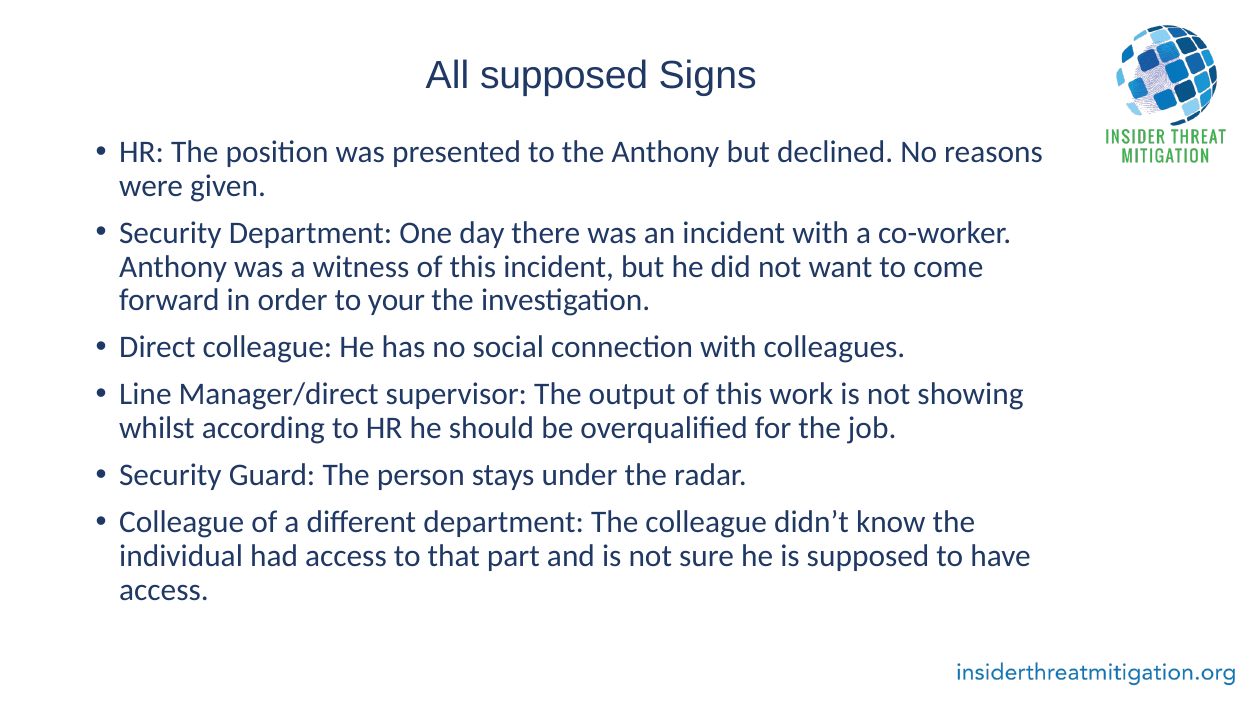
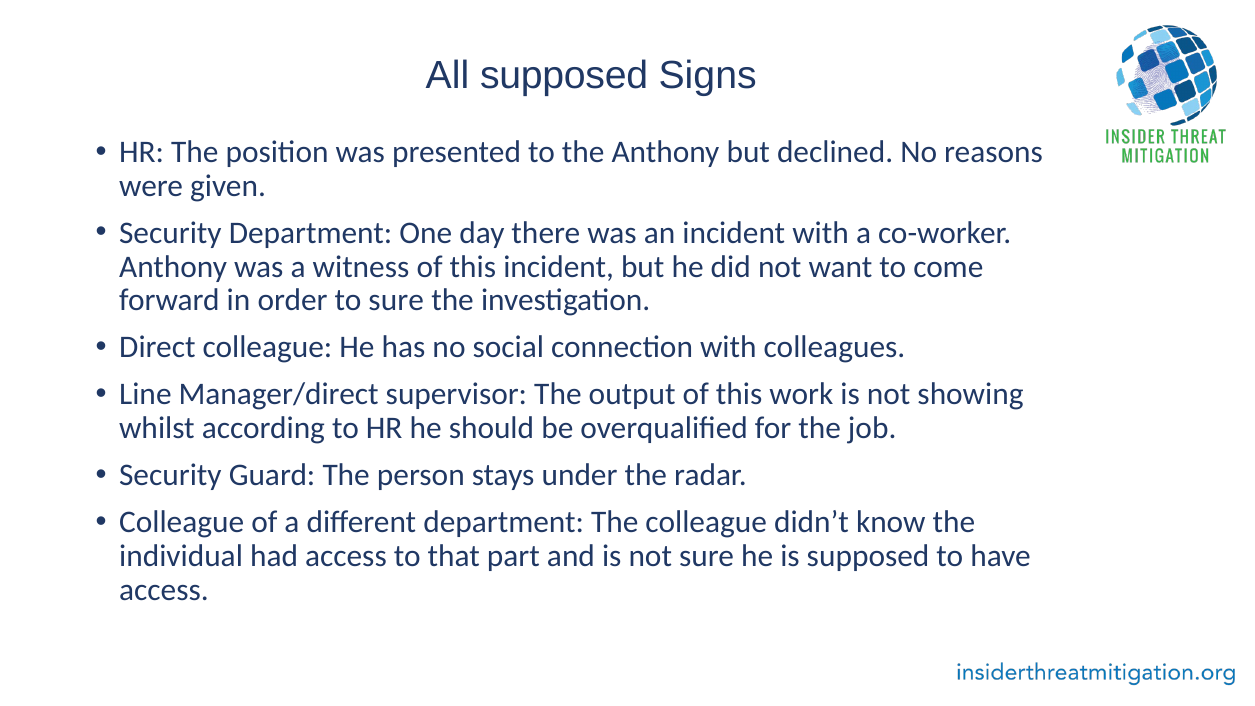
to your: your -> sure (396, 301)
